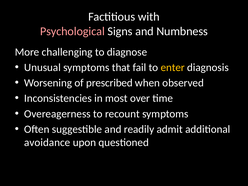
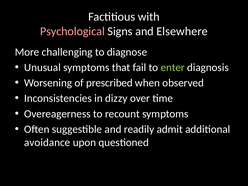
Numbness: Numbness -> Elsewhere (182, 31)
enter colour: yellow -> light green (173, 67)
most: most -> dizzy (116, 98)
